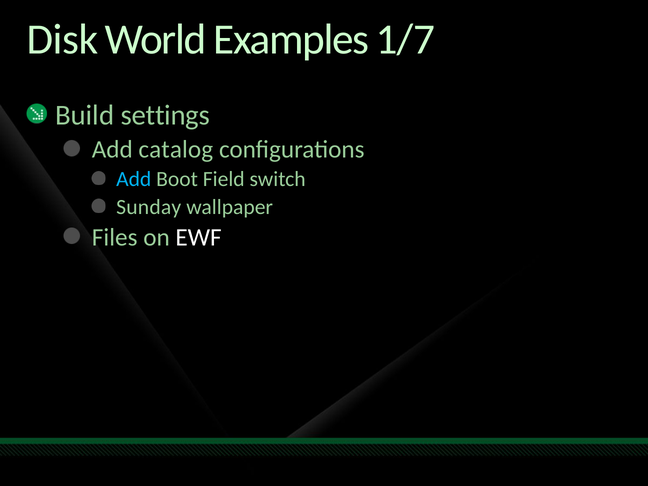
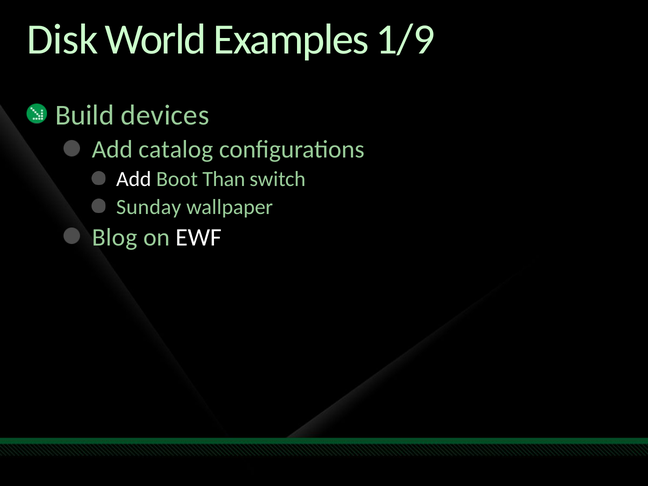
1/7: 1/7 -> 1/9 (405, 39)
settings: settings -> devices (165, 115)
Add colour: light blue -> white (134, 179)
Field: Field -> Than (224, 179)
Files: Files -> Blog (115, 237)
